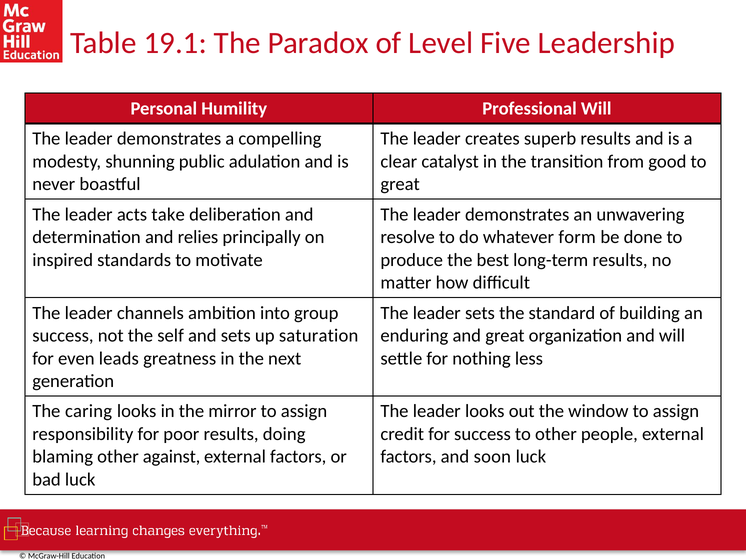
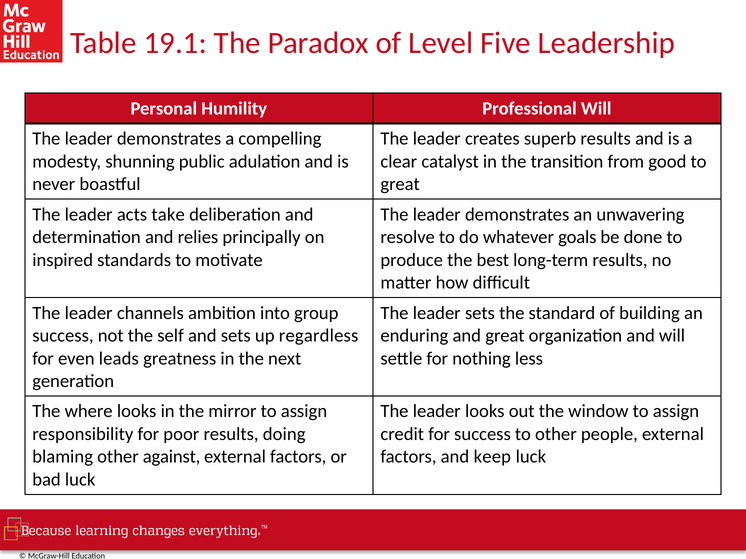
form: form -> goals (577, 237)
saturation: saturation -> regardless (319, 336)
caring: caring -> where (89, 412)
soon: soon -> keep (492, 457)
